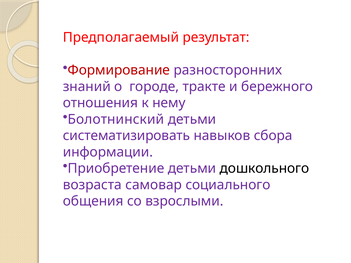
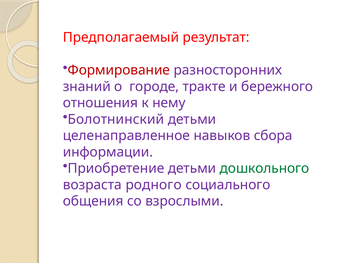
систематизировать: систематизировать -> целенаправленное (126, 136)
дошкольного colour: black -> green (264, 169)
самовар: самовар -> родного (154, 185)
